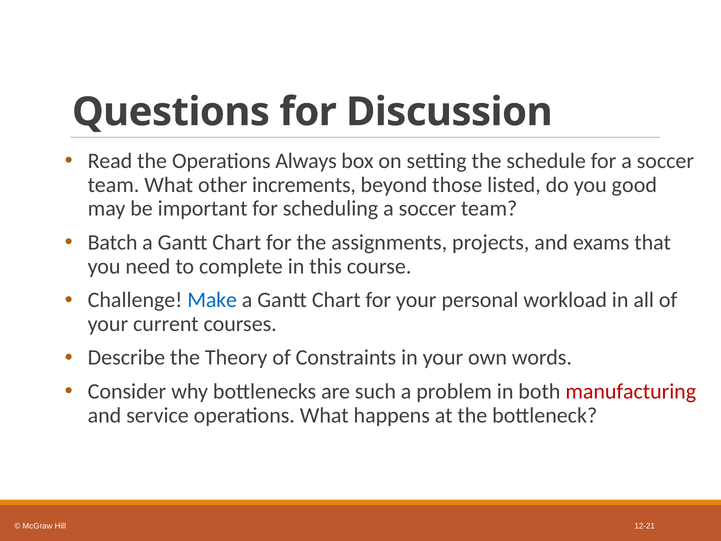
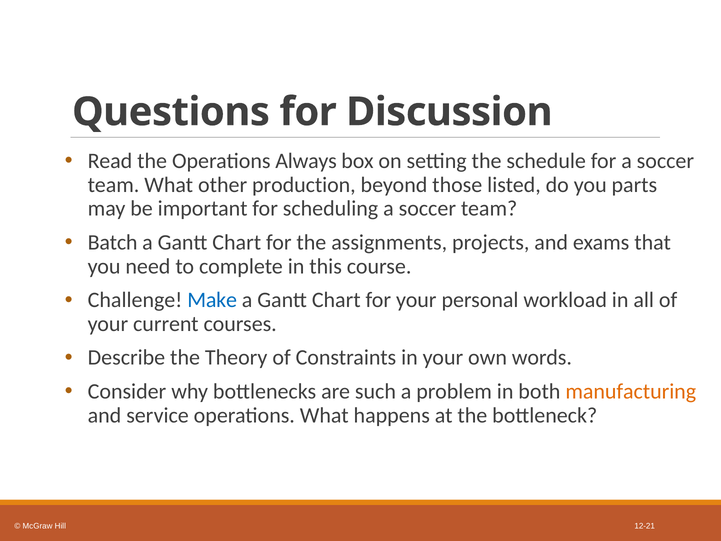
increments: increments -> production (304, 185)
good: good -> parts (634, 185)
manufacturing colour: red -> orange (631, 391)
